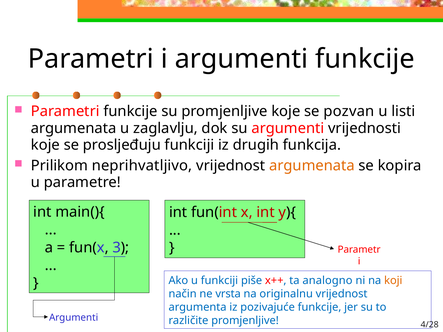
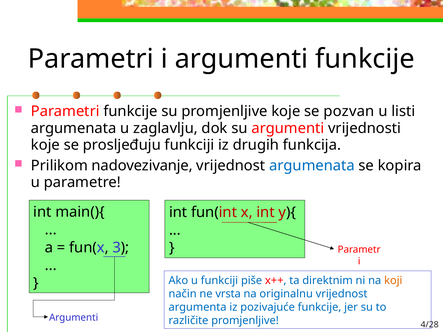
neprihvatljivo: neprihvatljivo -> nadovezivanje (142, 166)
argumenata colour: orange -> blue (312, 166)
analogno: analogno -> direktnim (328, 281)
